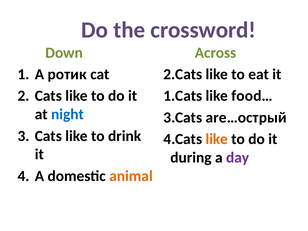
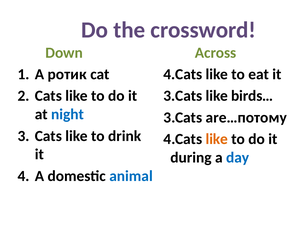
2.Cats: 2.Cats -> 4.Cats (183, 74)
1.Cats: 1.Cats -> 3.Cats (183, 96)
food…: food… -> birds… (252, 96)
are…острый: are…острый -> are…потому (246, 117)
day colour: purple -> blue (238, 157)
animal colour: orange -> blue (131, 176)
